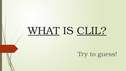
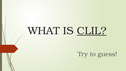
WHAT underline: present -> none (44, 31)
